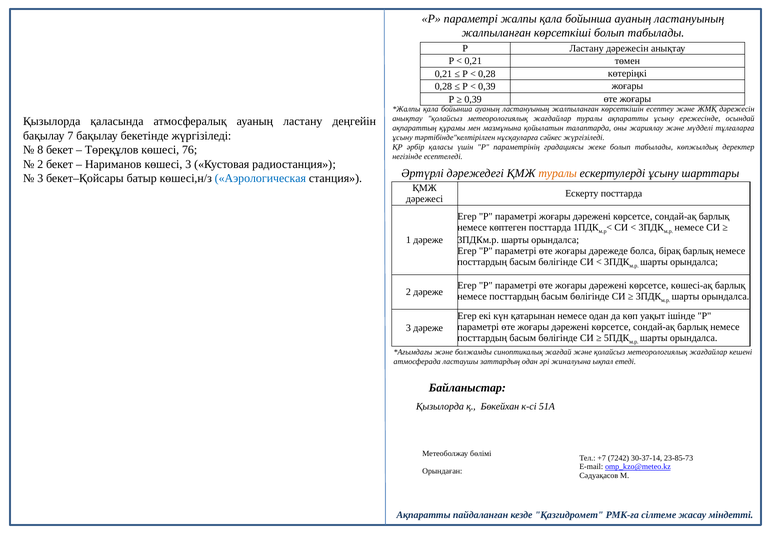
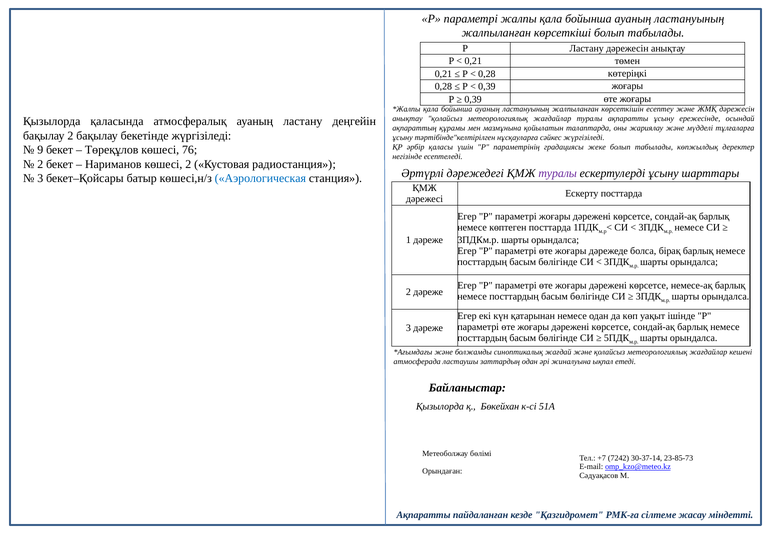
бақылау 7: 7 -> 2 (70, 136)
8: 8 -> 9 (40, 150)
көшесі 3: 3 -> 2 (188, 164)
туралы colour: orange -> purple (558, 173)
көшесі-ақ: көшесі-ақ -> немесе-ақ (692, 285)
